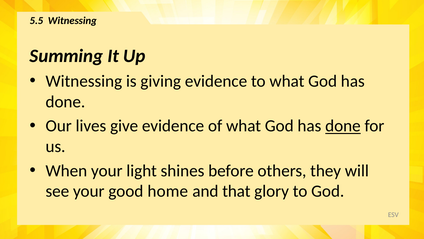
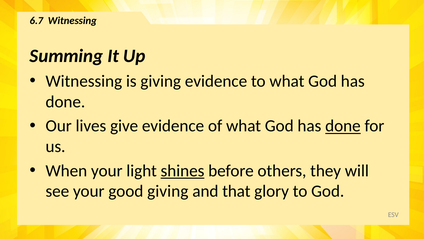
5.5: 5.5 -> 6.7 (36, 21)
shines underline: none -> present (182, 171)
good home: home -> giving (168, 191)
